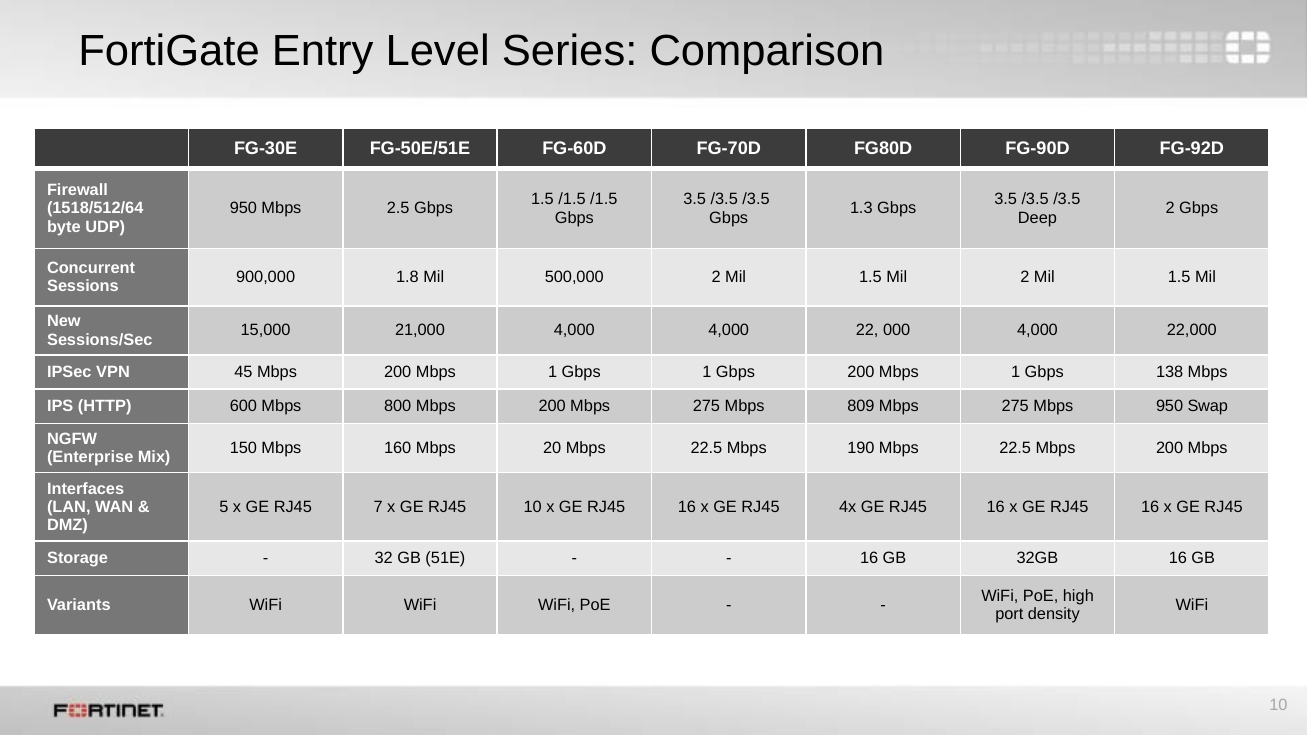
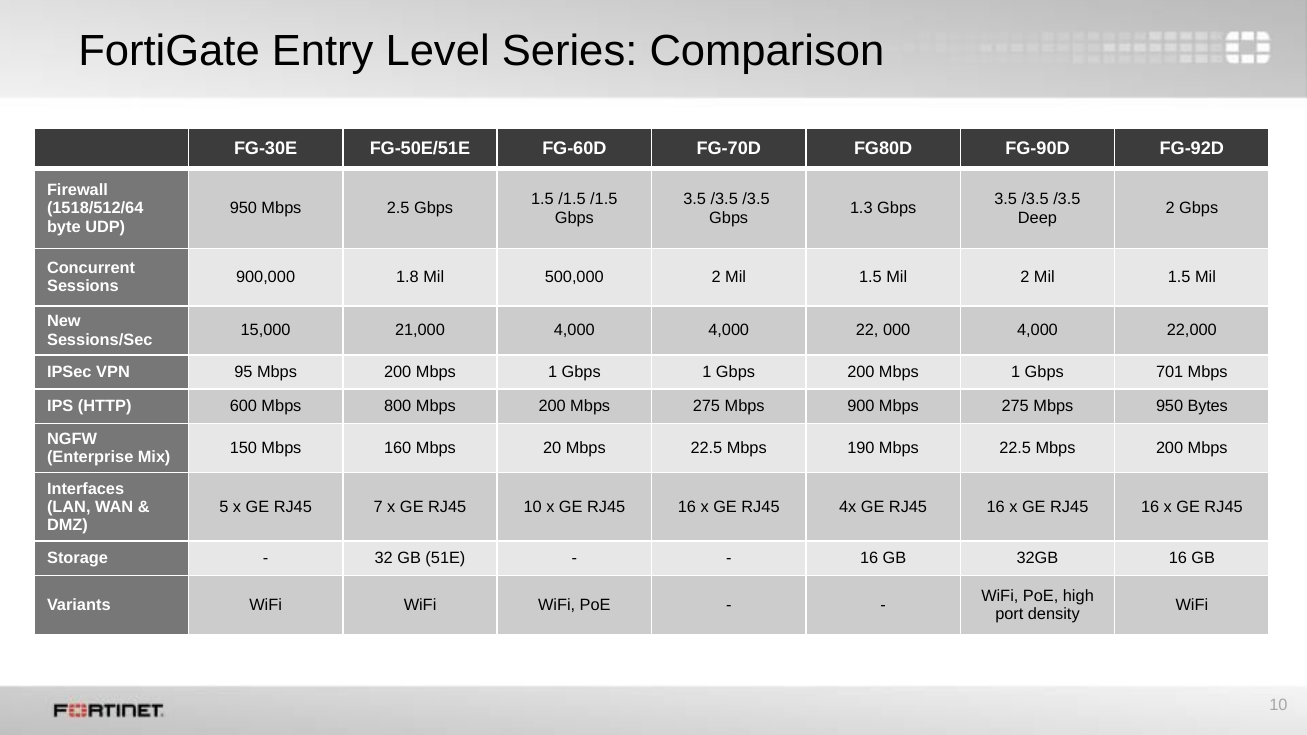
45: 45 -> 95 (243, 372)
138: 138 -> 701 (1170, 372)
809: 809 -> 900 (861, 407)
Swap: Swap -> Bytes (1208, 407)
